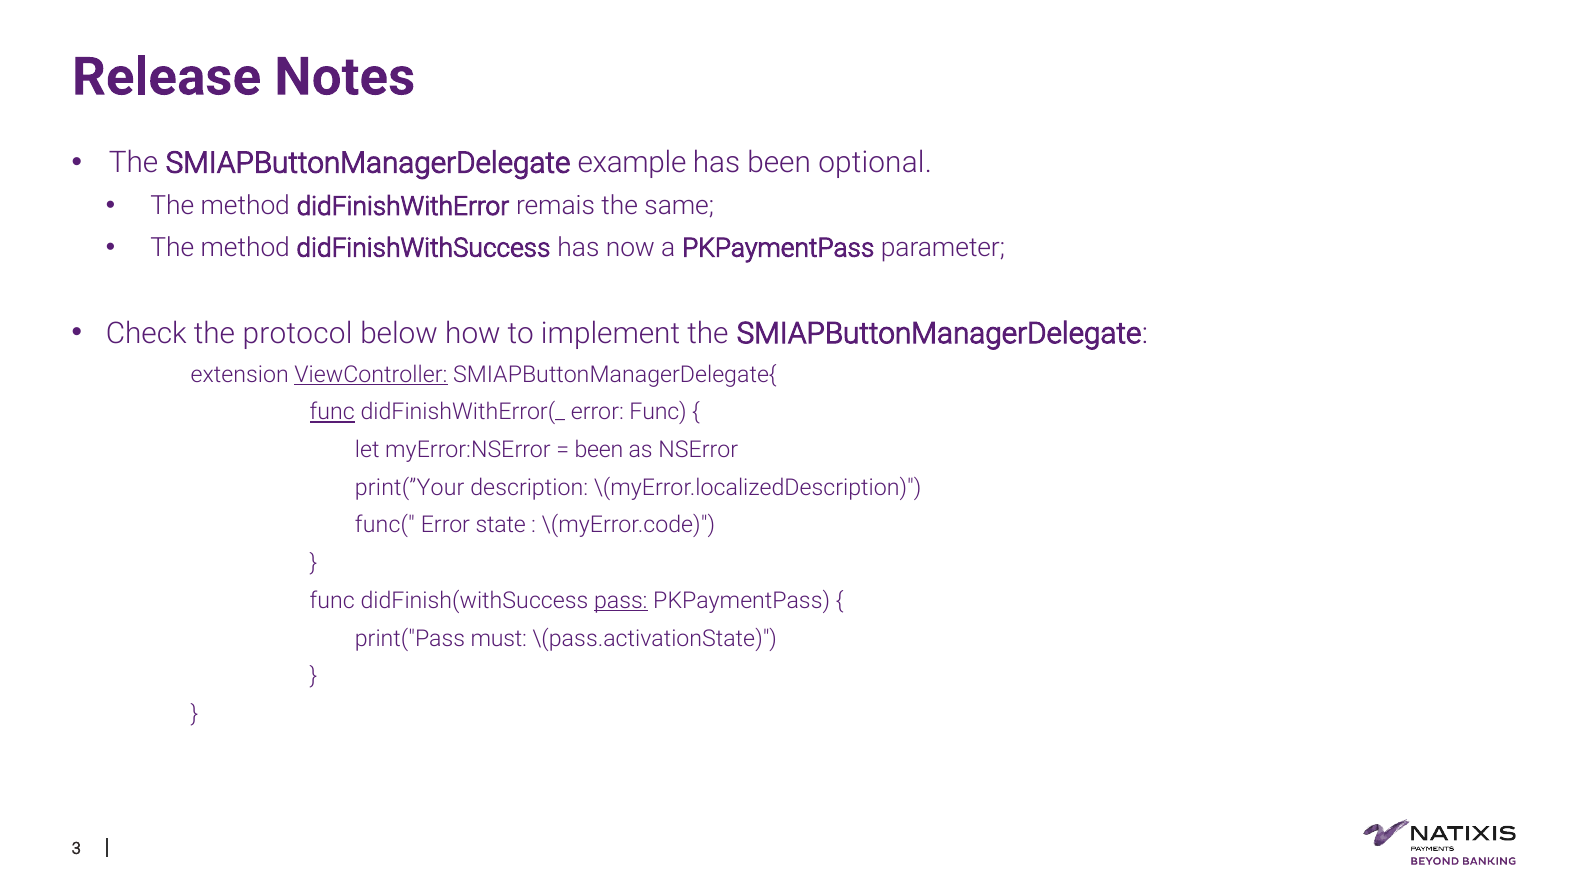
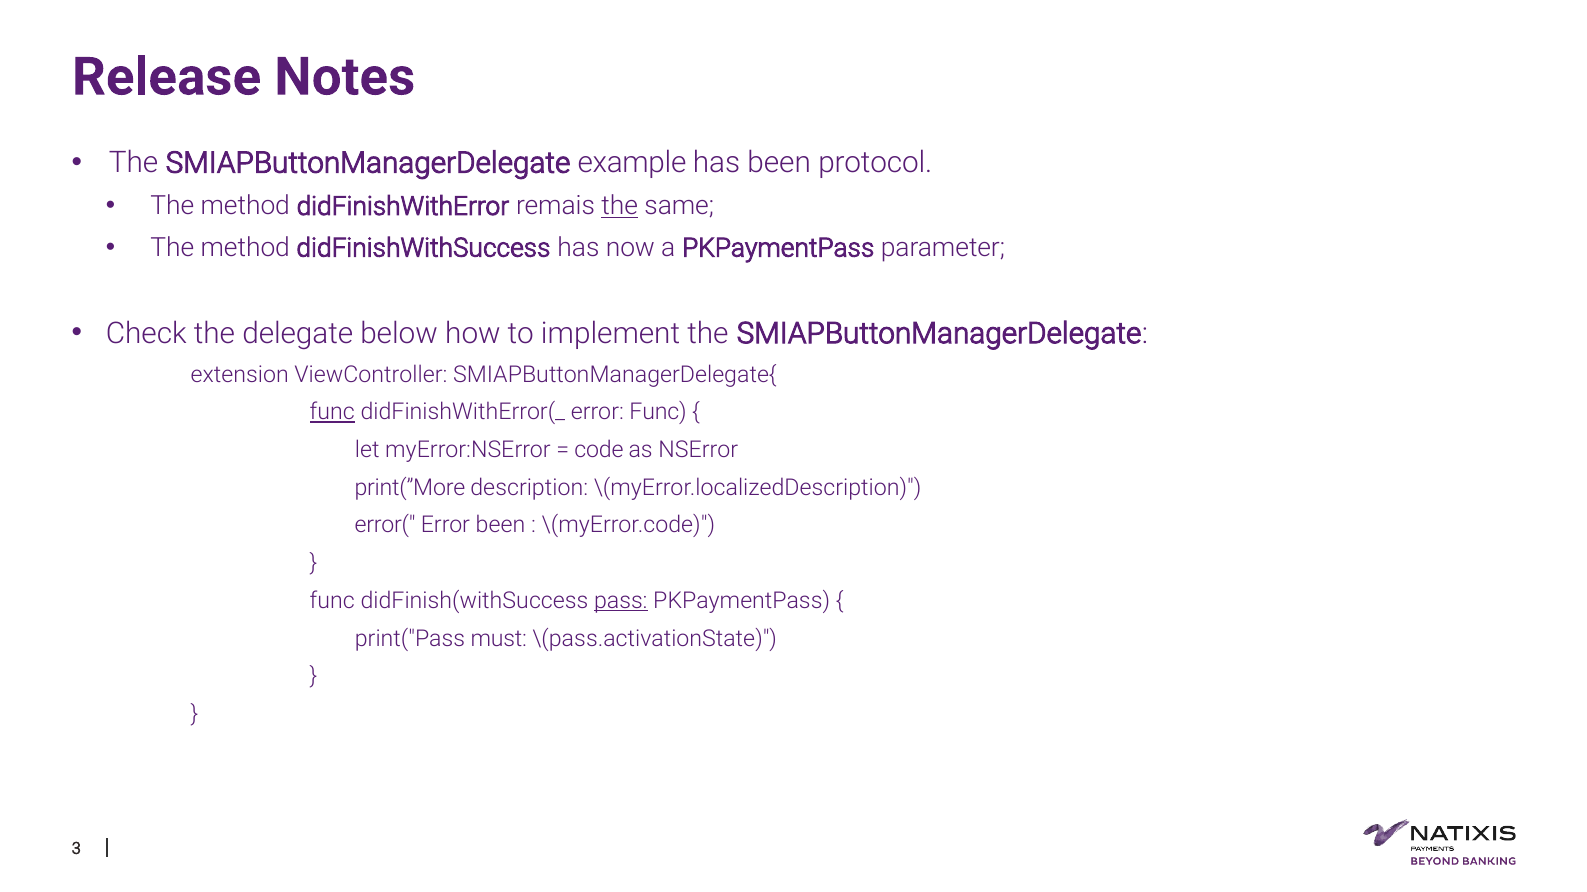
optional: optional -> protocol (875, 163)
the underline: none -> present (620, 206)
protocol: protocol -> delegate (298, 334)
ViewController underline: present -> none (371, 375)
been: been -> code (599, 450)
print(”Your: print(”Your -> print(”More (410, 488)
func(: func( -> error( (385, 526)
Error state: state -> been (501, 526)
